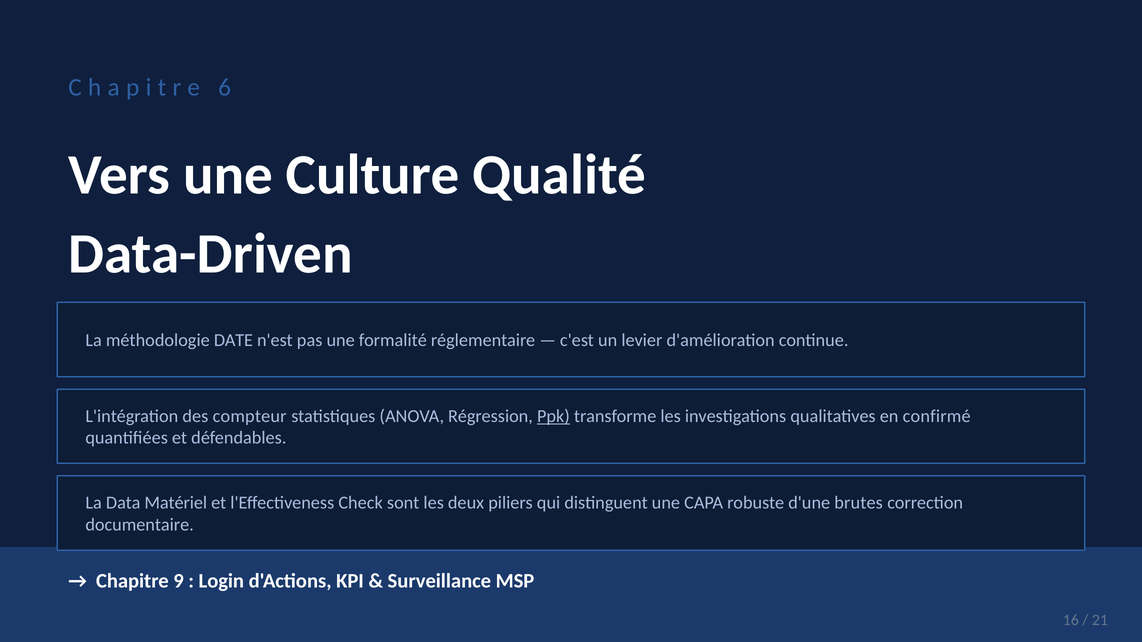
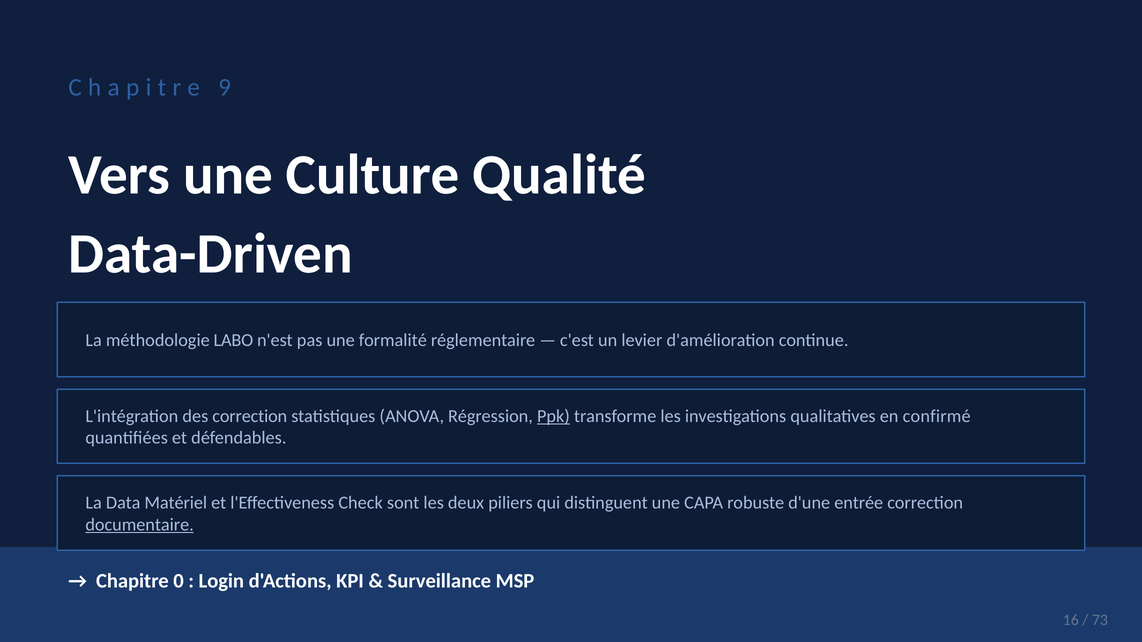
6: 6 -> 9 (225, 87)
DATE: DATE -> LABO (233, 340)
des compteur: compteur -> correction (250, 416)
brutes: brutes -> entrée (859, 503)
documentaire underline: none -> present (140, 525)
9: 9 -> 0 (179, 581)
21: 21 -> 73 (1100, 621)
